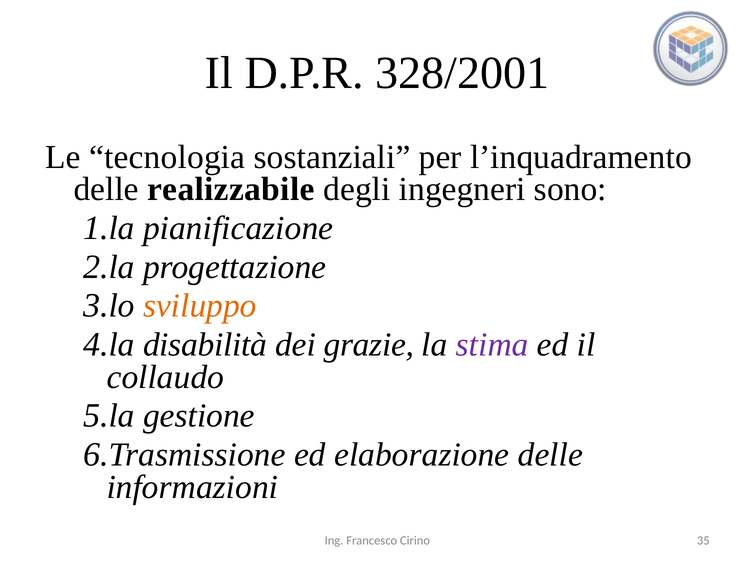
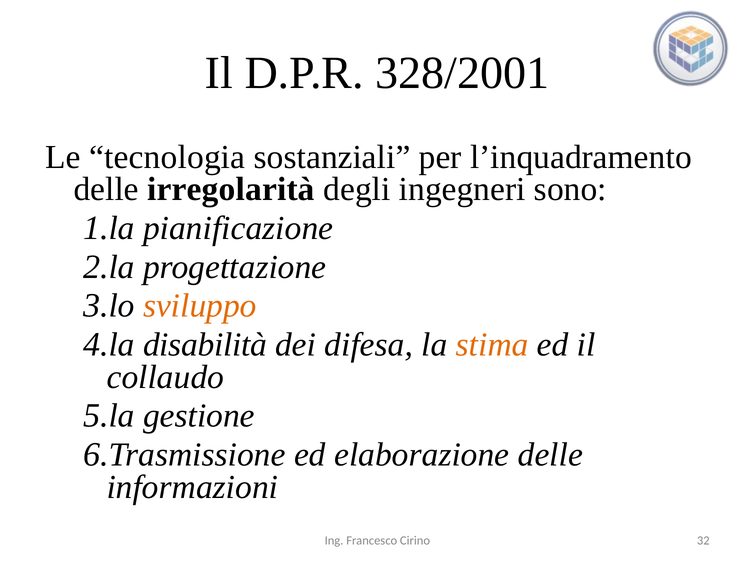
realizzabile: realizzabile -> irregolarità (231, 189)
grazie: grazie -> difesa (369, 345)
stima colour: purple -> orange (492, 345)
35: 35 -> 32 (703, 541)
